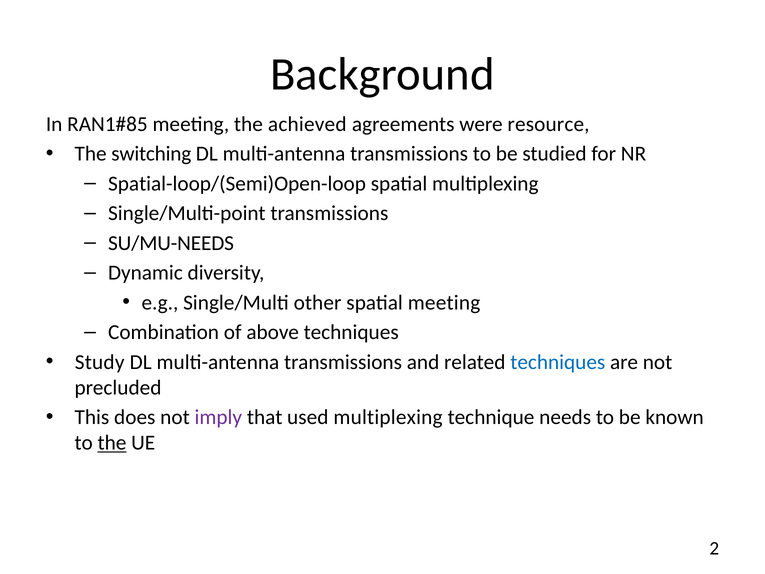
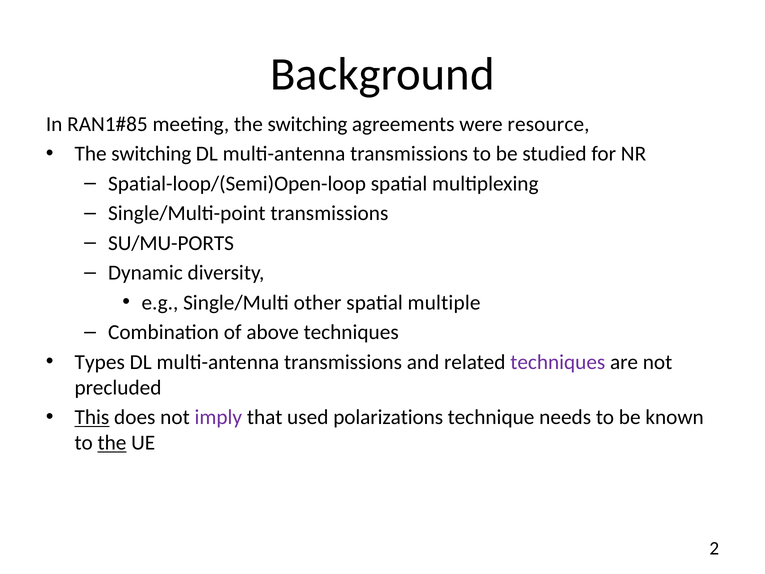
meeting the achieved: achieved -> switching (307, 124)
SU/MU-NEEDS: SU/MU-NEEDS -> SU/MU-PORTS (171, 243)
spatial meeting: meeting -> multiple (444, 302)
Study: Study -> Types (100, 362)
techniques colour: blue -> purple (558, 362)
This underline: none -> present (92, 417)
used multiplexing: multiplexing -> polarizations (388, 417)
